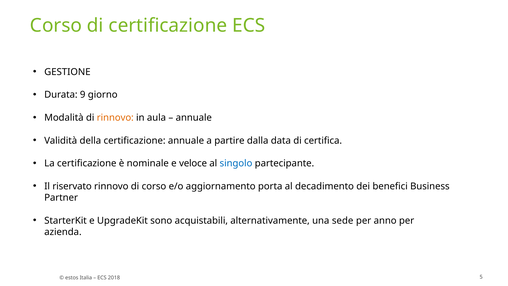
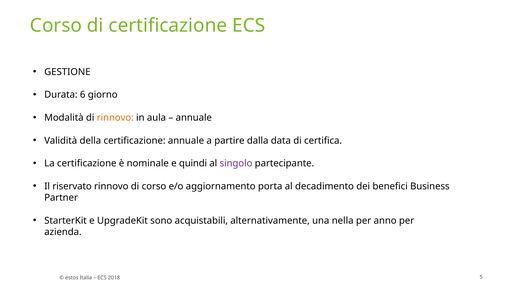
9: 9 -> 6 (83, 95)
veloce: veloce -> quindi (193, 163)
singolo colour: blue -> purple (236, 163)
sede: sede -> nella (343, 220)
